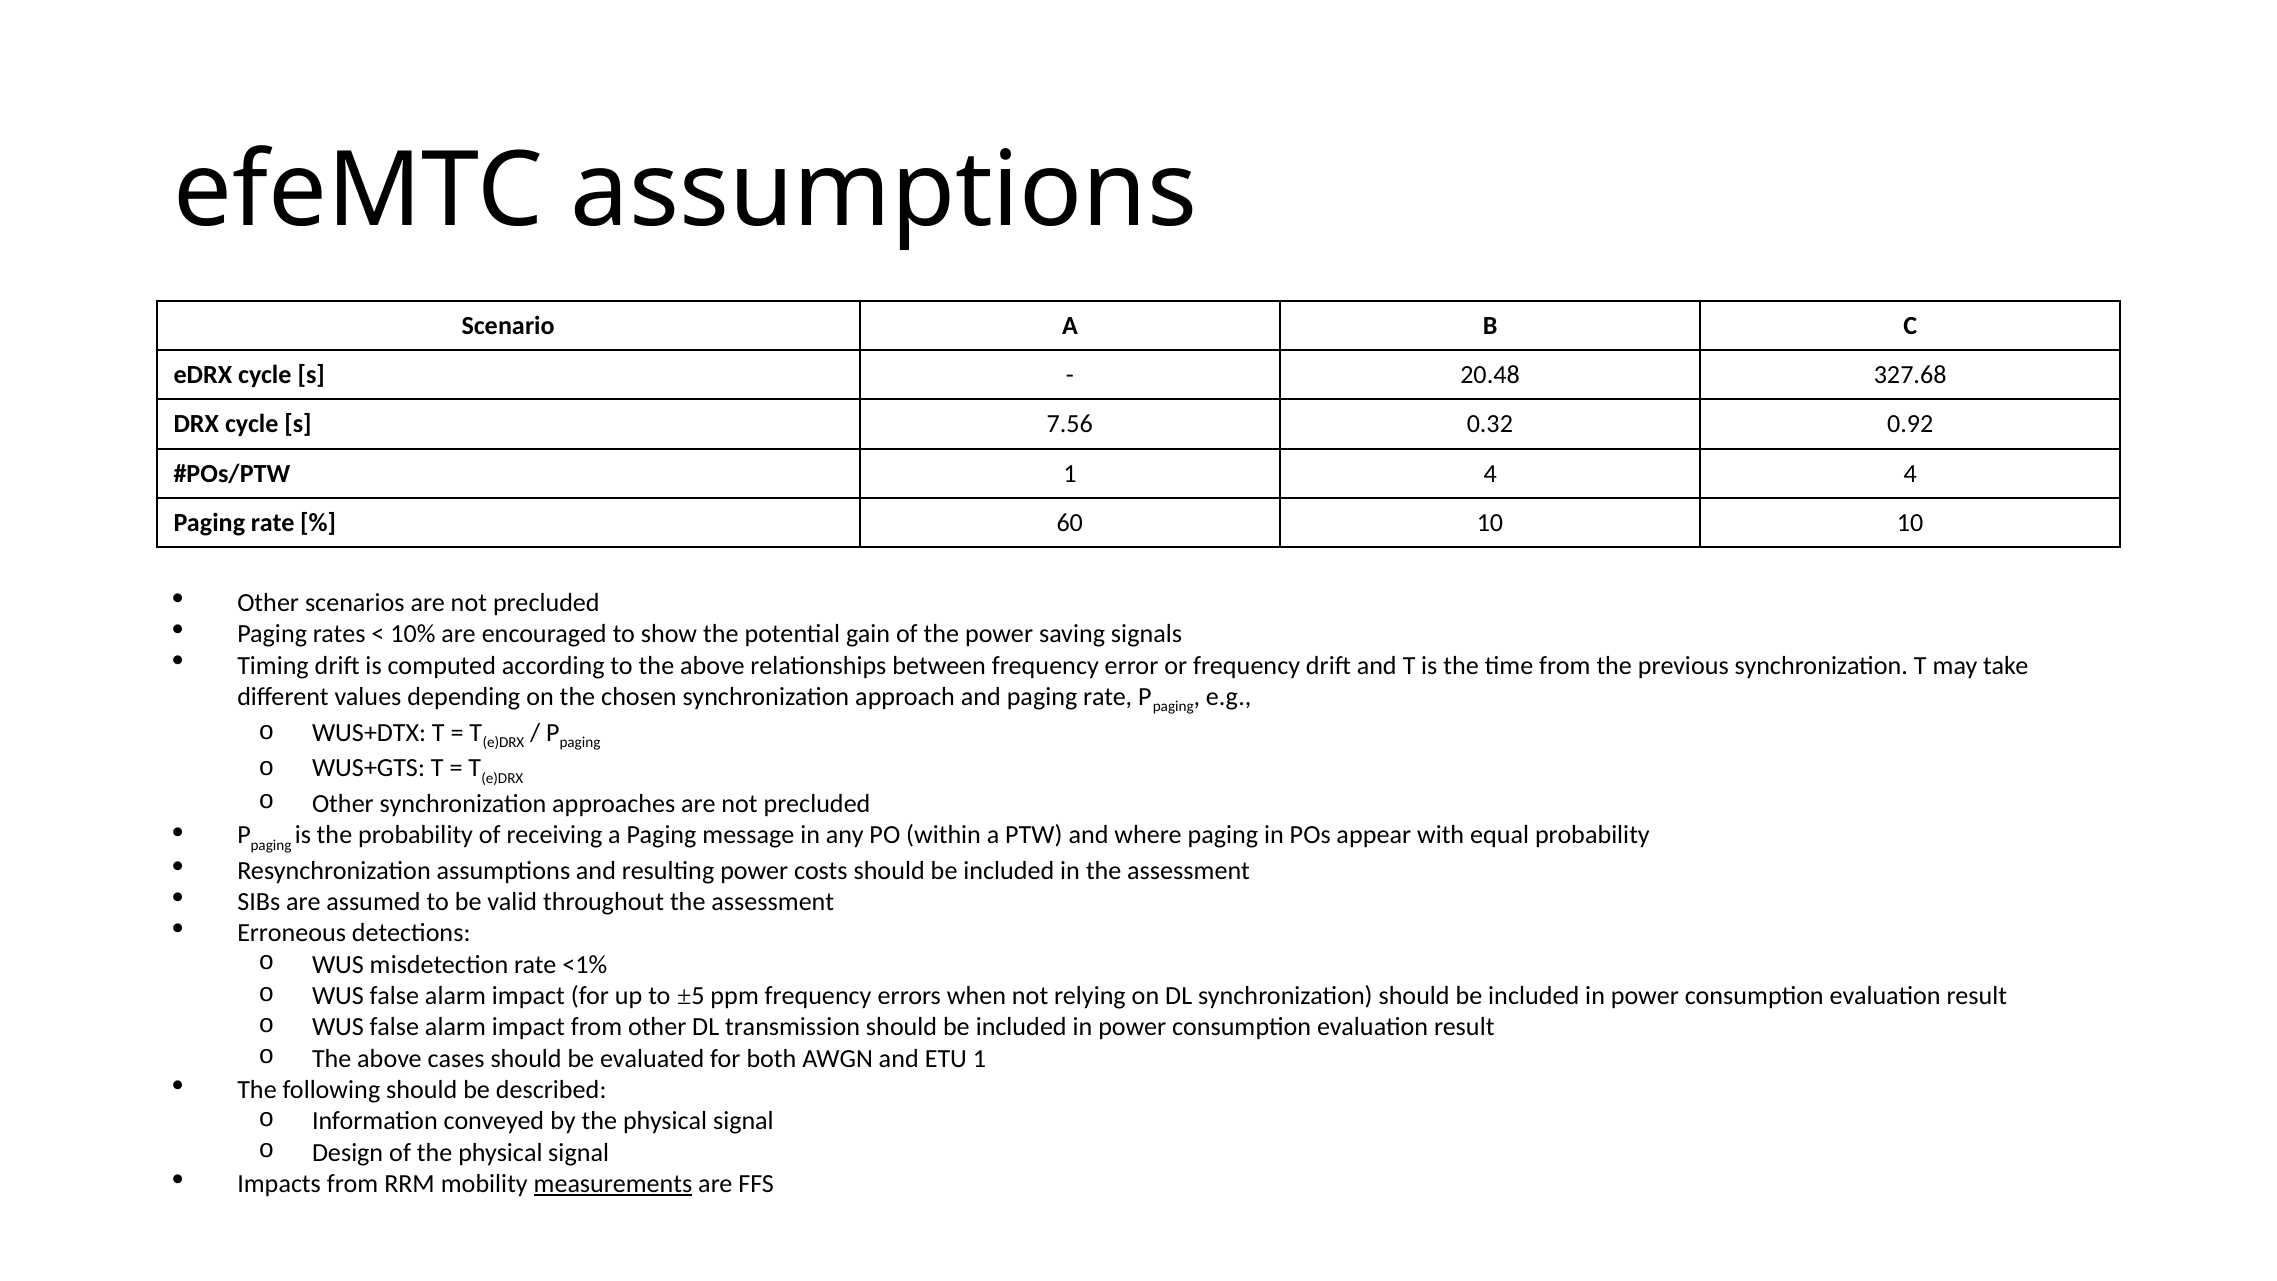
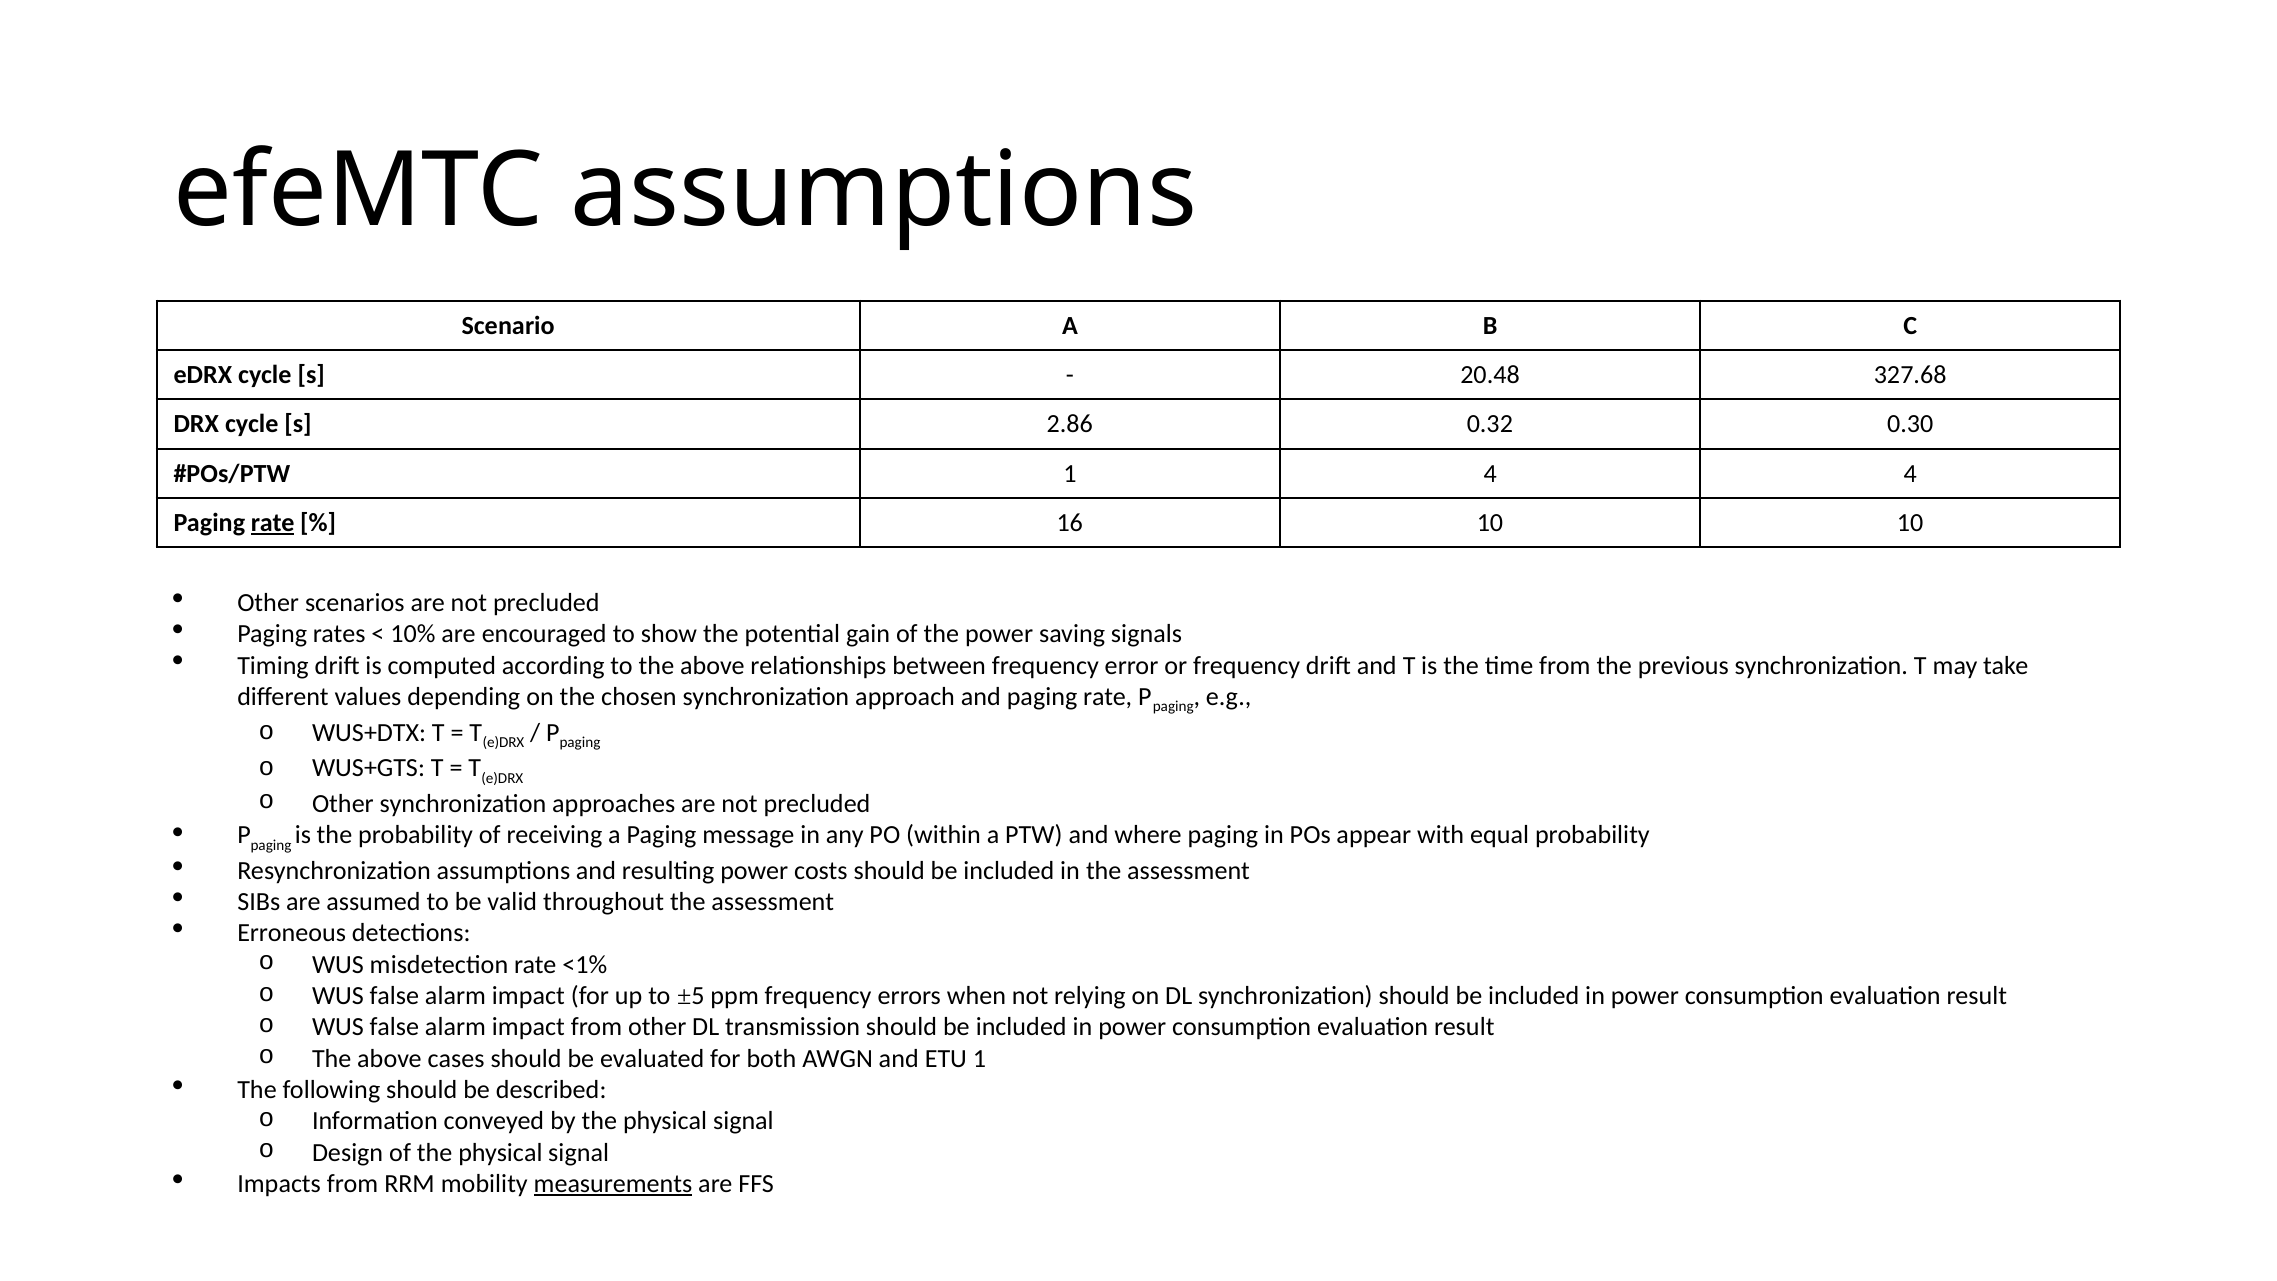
7.56: 7.56 -> 2.86 (1070, 424)
0.92: 0.92 -> 0.30 (1910, 424)
rate underline: none -> present (273, 523)
60: 60 -> 16 (1070, 523)
